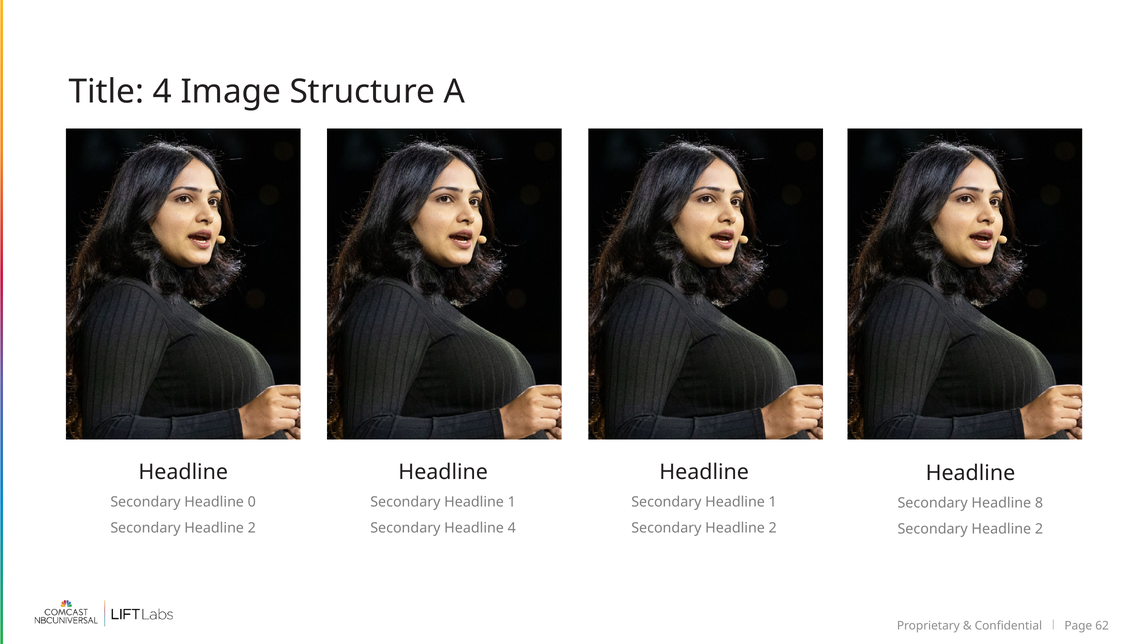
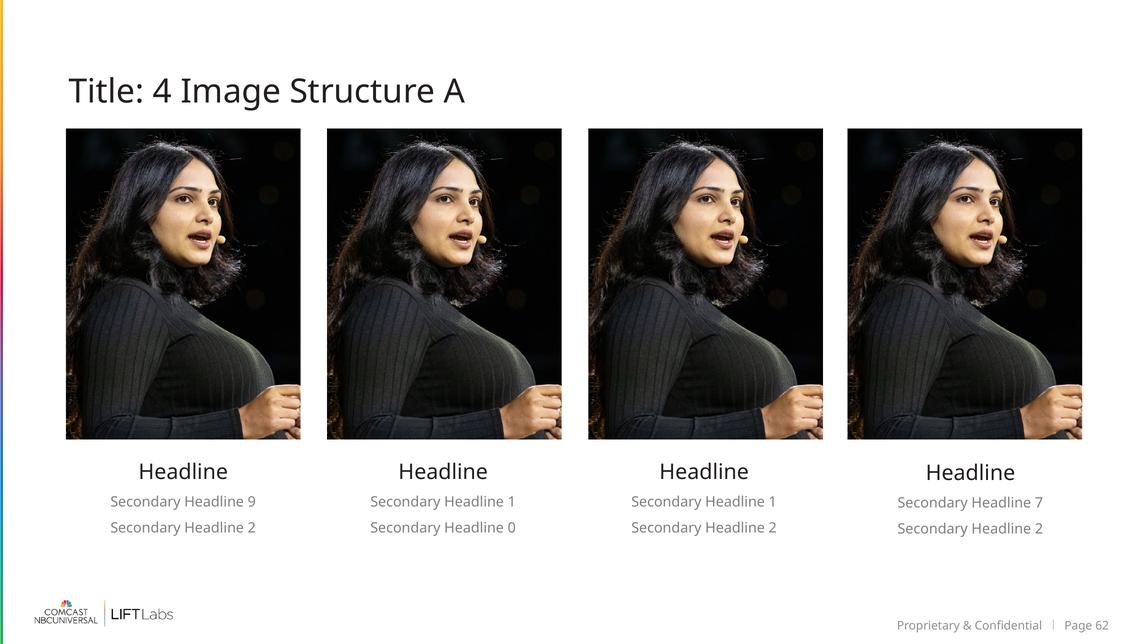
0: 0 -> 9 (252, 502)
8: 8 -> 7 (1039, 503)
Headline 4: 4 -> 0 (512, 528)
